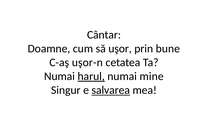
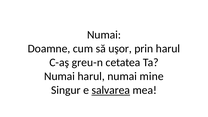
Cântar: Cântar -> Numai (104, 35)
prin bune: bune -> harul (168, 49)
uşor-n: uşor-n -> greu-n (87, 62)
harul underline: present -> none (91, 76)
